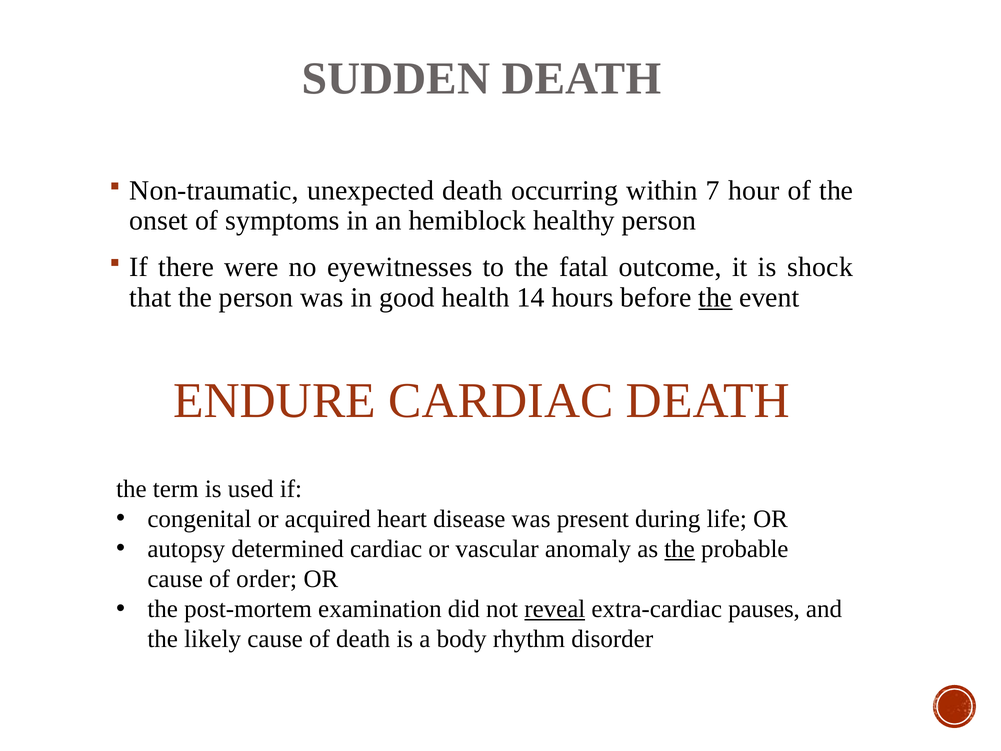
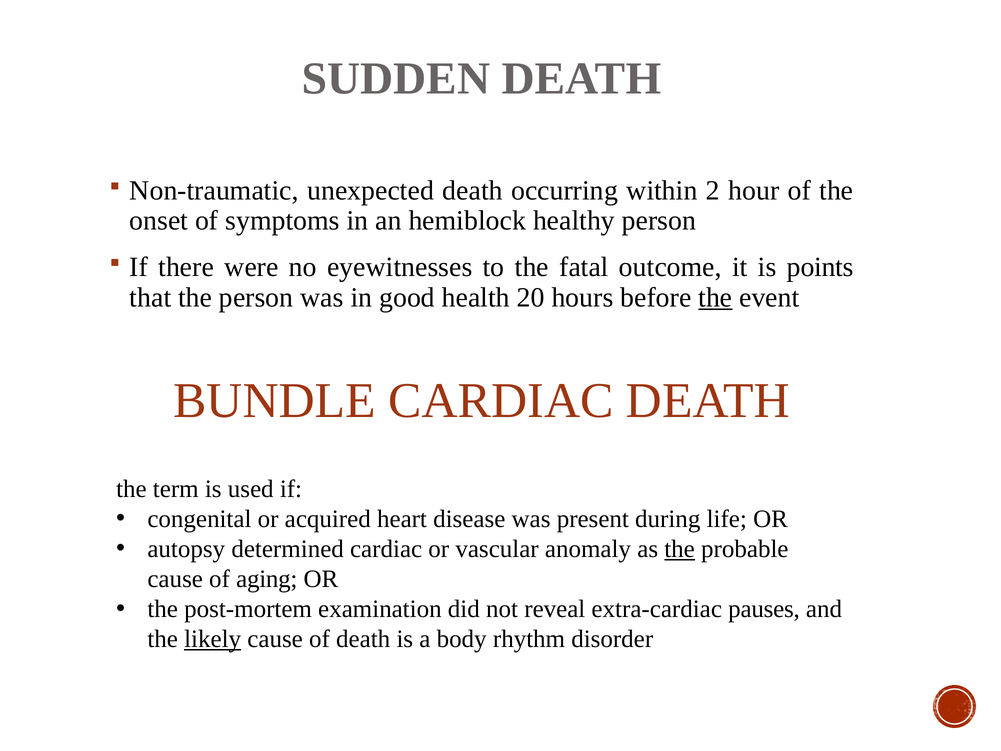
7: 7 -> 2 (713, 190)
shock: shock -> points (820, 267)
14: 14 -> 20 (531, 297)
ENDURE: ENDURE -> BUNDLE (275, 400)
order: order -> aging (267, 579)
reveal underline: present -> none (555, 609)
likely underline: none -> present (213, 639)
